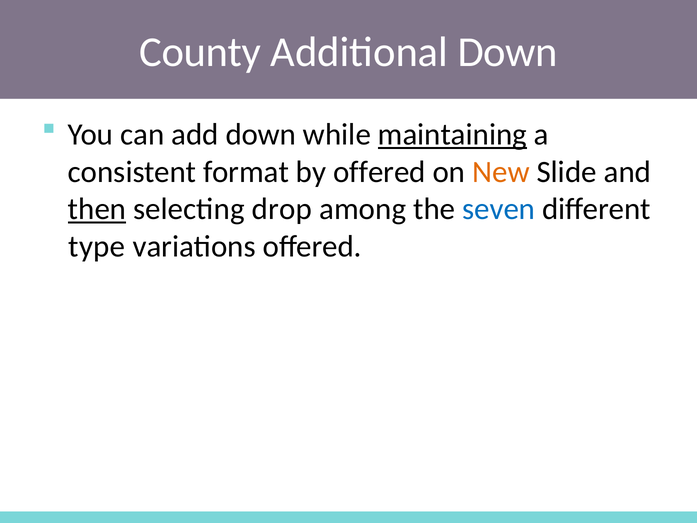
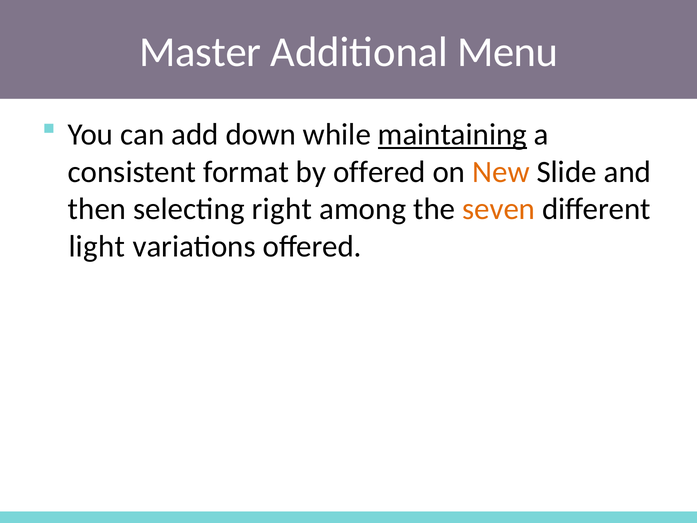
County: County -> Master (200, 52)
Additional Down: Down -> Menu (508, 52)
then underline: present -> none (97, 209)
drop: drop -> right (282, 209)
seven colour: blue -> orange (499, 209)
type: type -> light (97, 246)
